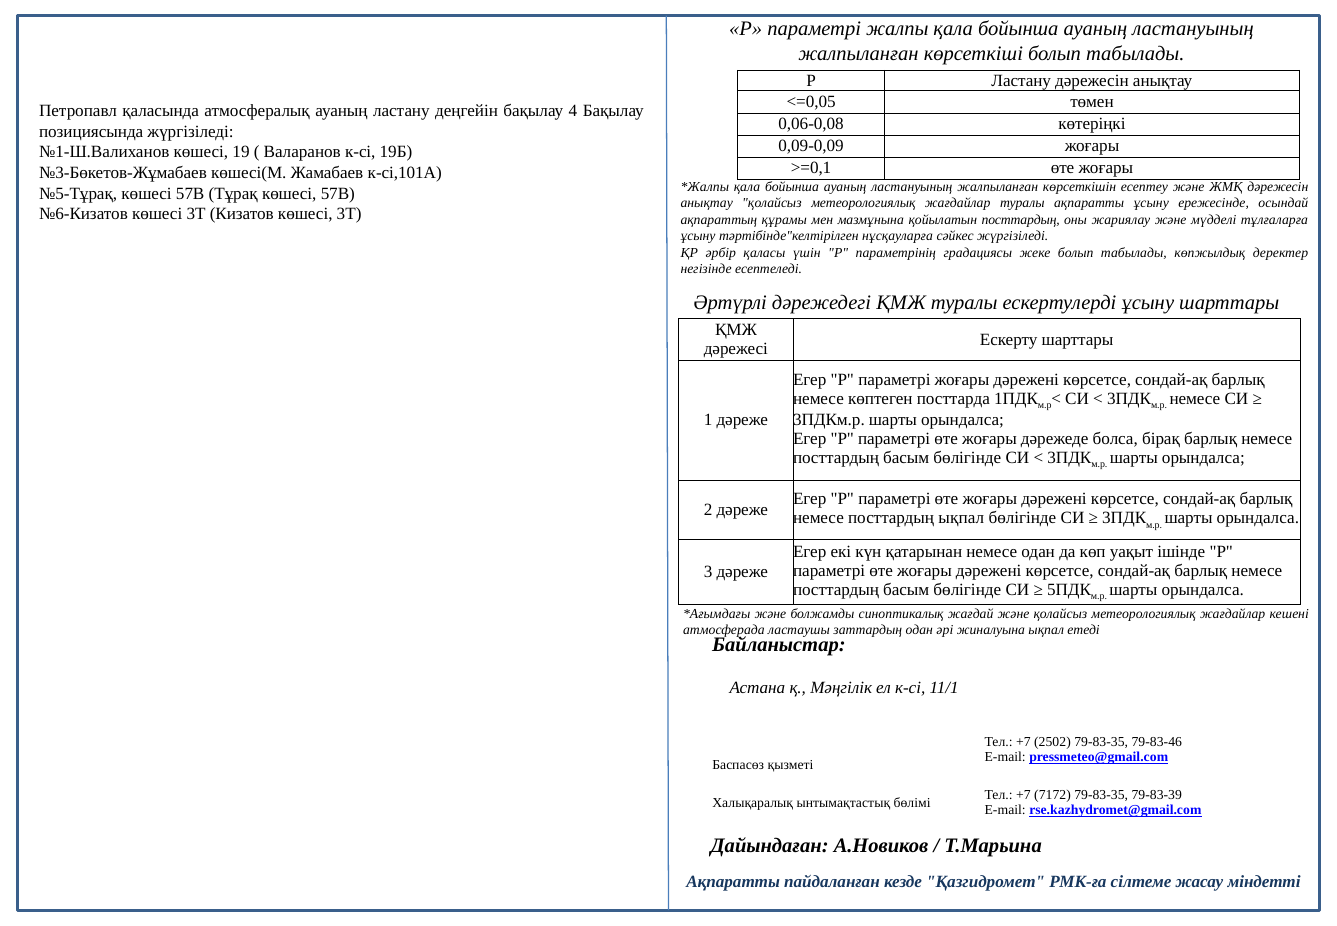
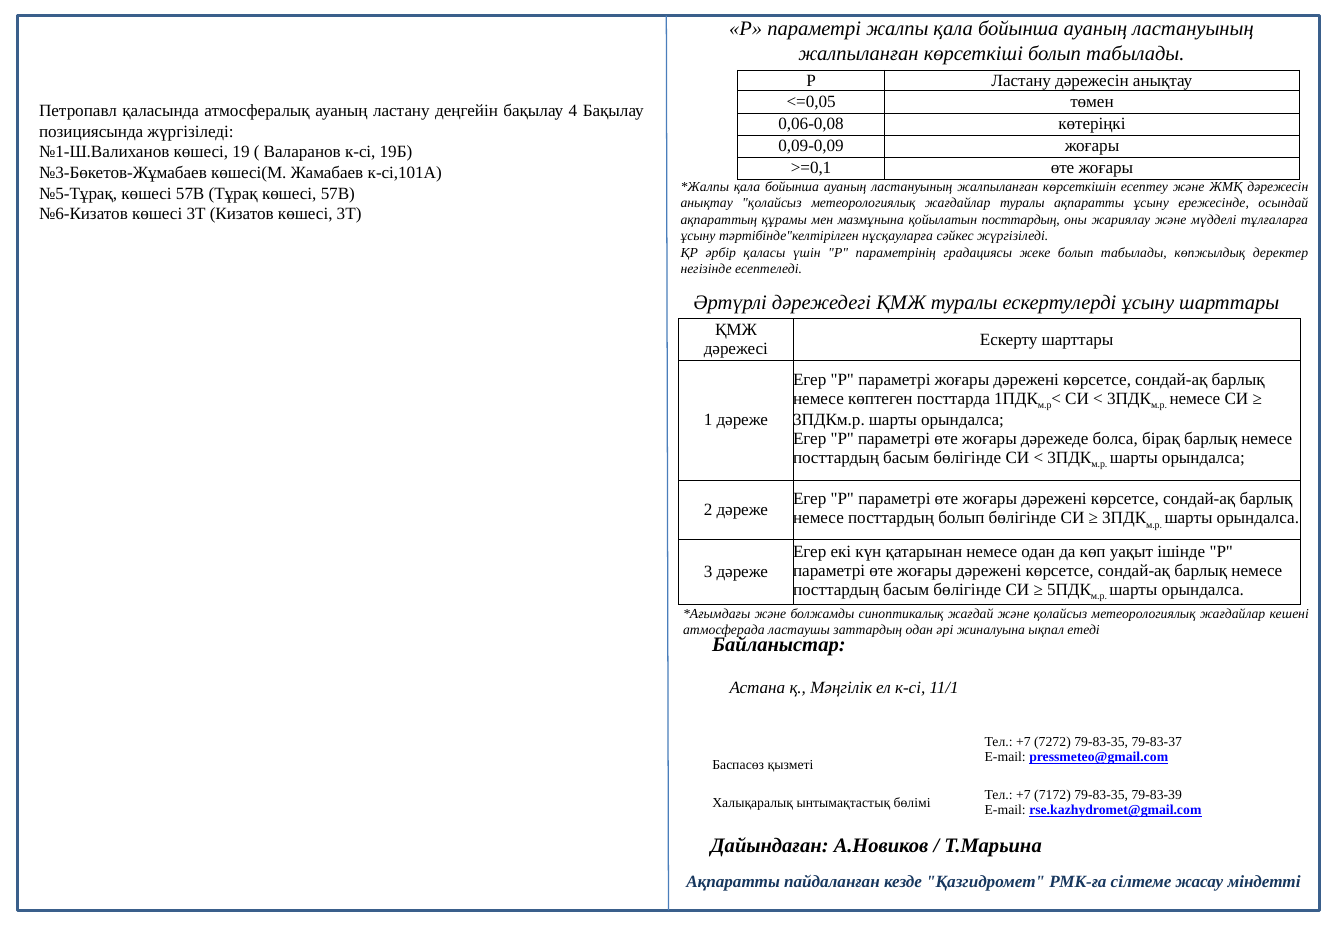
посттардың ықпал: ықпал -> болып (961, 518)
2502: 2502 -> 7272 (1052, 741)
79-83-46: 79-83-46 -> 79-83-37 (1157, 741)
